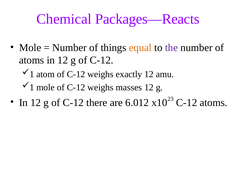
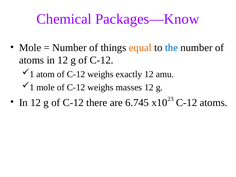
Packages—Reacts: Packages—Reacts -> Packages—Know (147, 19)
the colour: purple -> blue (171, 48)
6.012: 6.012 -> 6.745 (137, 103)
